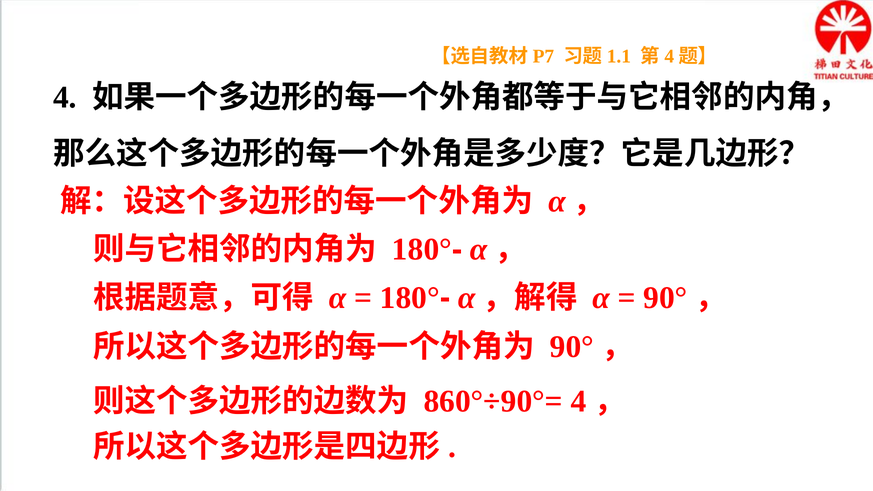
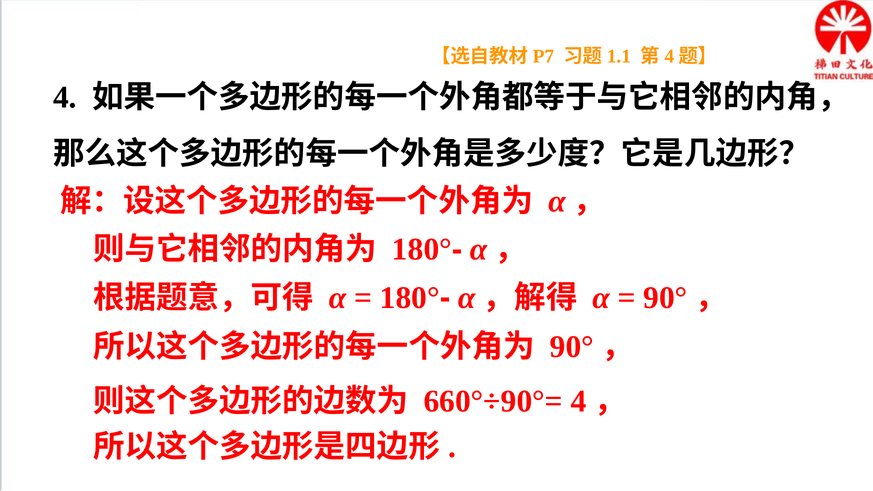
860°÷90°=: 860°÷90°= -> 660°÷90°= (493, 402)
